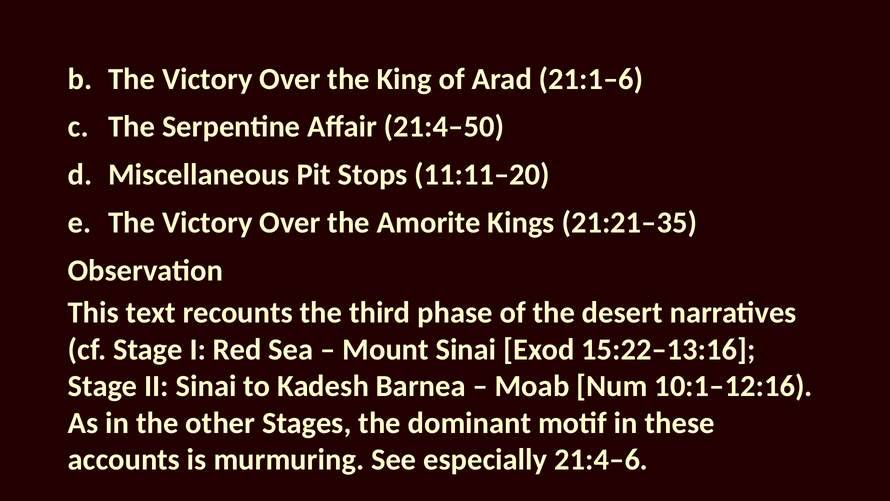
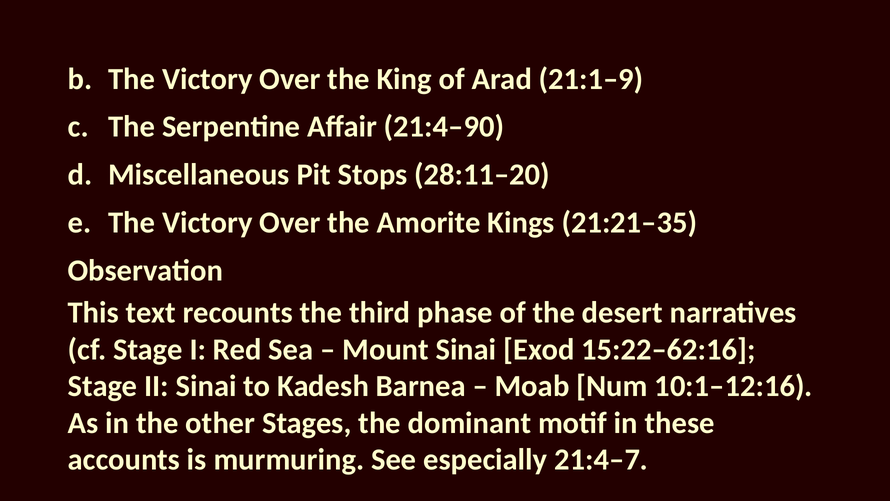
21:1–6: 21:1–6 -> 21:1–9 (591, 79)
21:4–50: 21:4–50 -> 21:4–90 (444, 127)
11:11–20: 11:11–20 -> 28:11–20 (482, 175)
15:22–13:16: 15:22–13:16 -> 15:22–62:16 (668, 349)
21:4–6: 21:4–6 -> 21:4–7 (601, 459)
